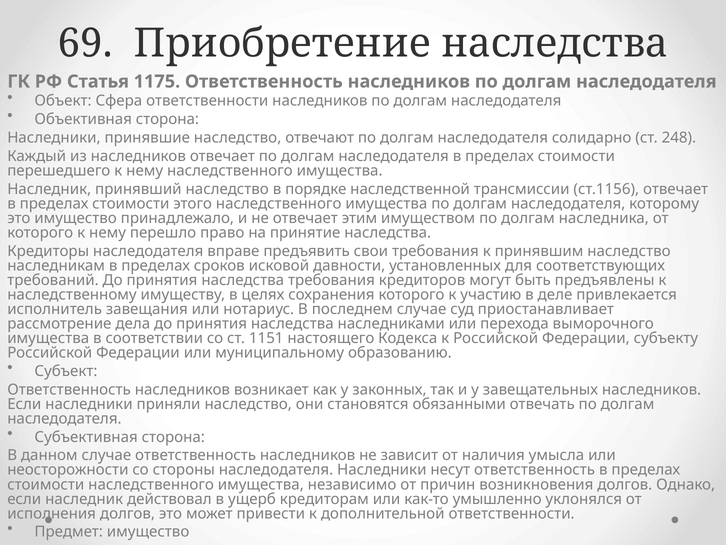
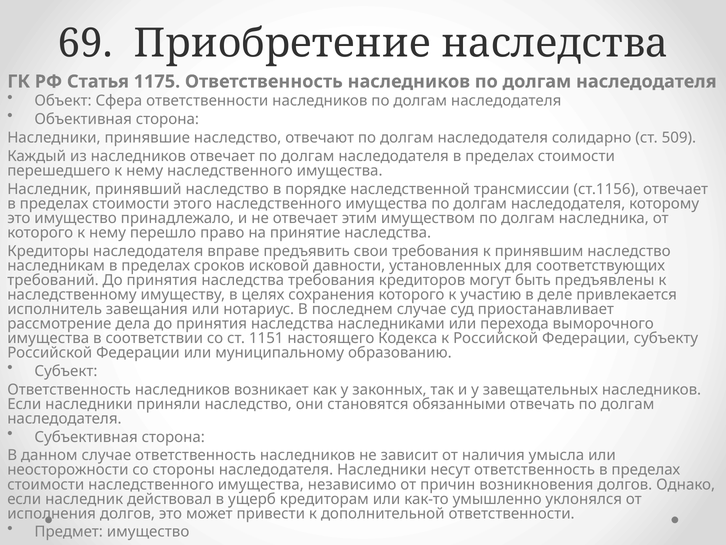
248: 248 -> 509 (679, 138)
